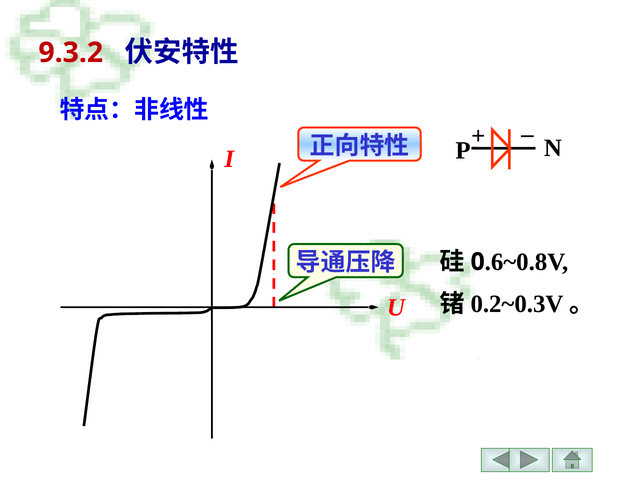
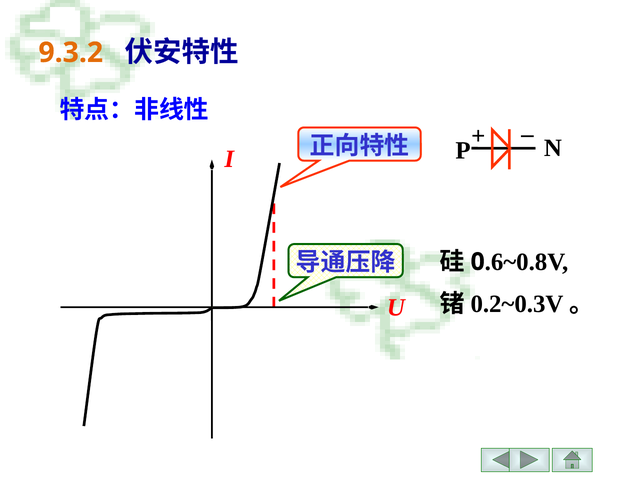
9.3.2 colour: red -> orange (71, 53)
